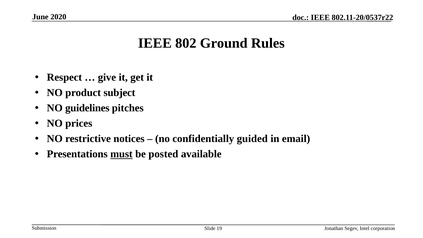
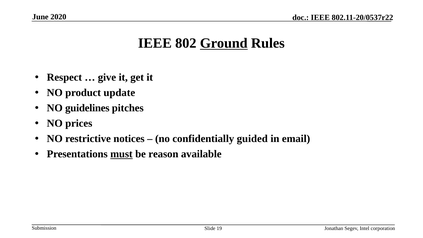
Ground underline: none -> present (224, 43)
subject: subject -> update (119, 93)
posted: posted -> reason (163, 154)
